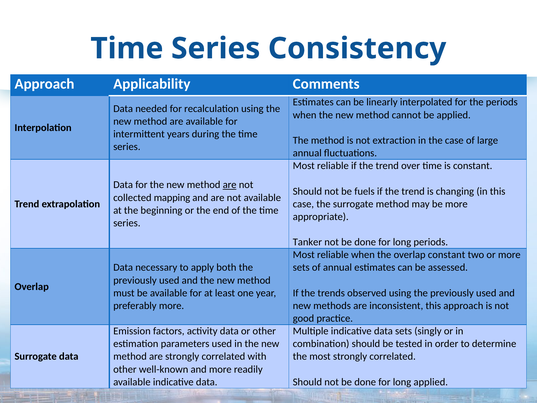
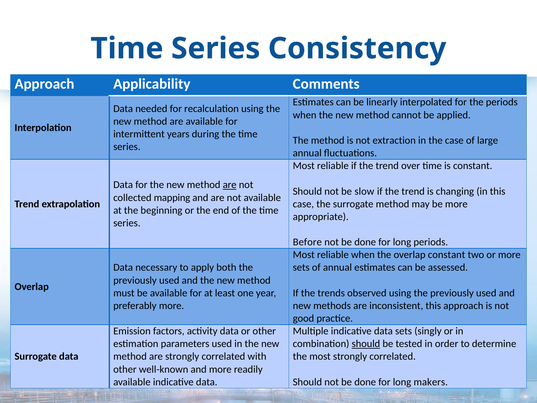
fuels: fuels -> slow (364, 191)
Tanker: Tanker -> Before (307, 242)
should underline: none -> present (366, 344)
long applied: applied -> makers (431, 382)
